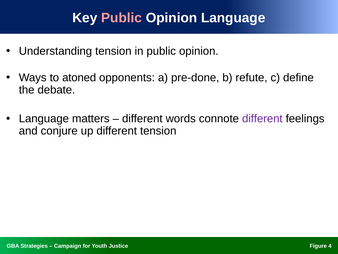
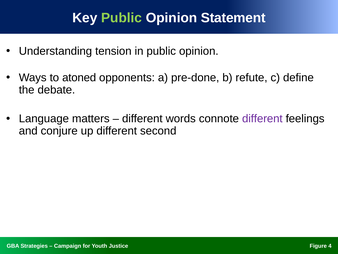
Public colour: pink -> light green (122, 18)
Opinion Language: Language -> Statement (233, 18)
different tension: tension -> second (158, 131)
